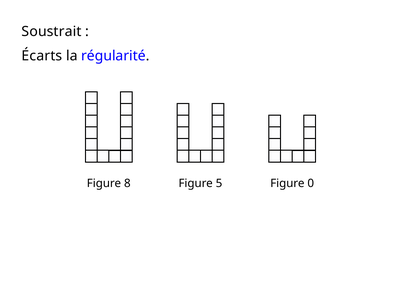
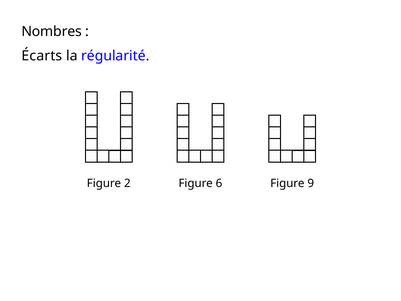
Soustrait: Soustrait -> Nombres (52, 32)
8: 8 -> 2 (127, 183)
5: 5 -> 6 (219, 183)
0: 0 -> 9 (311, 183)
